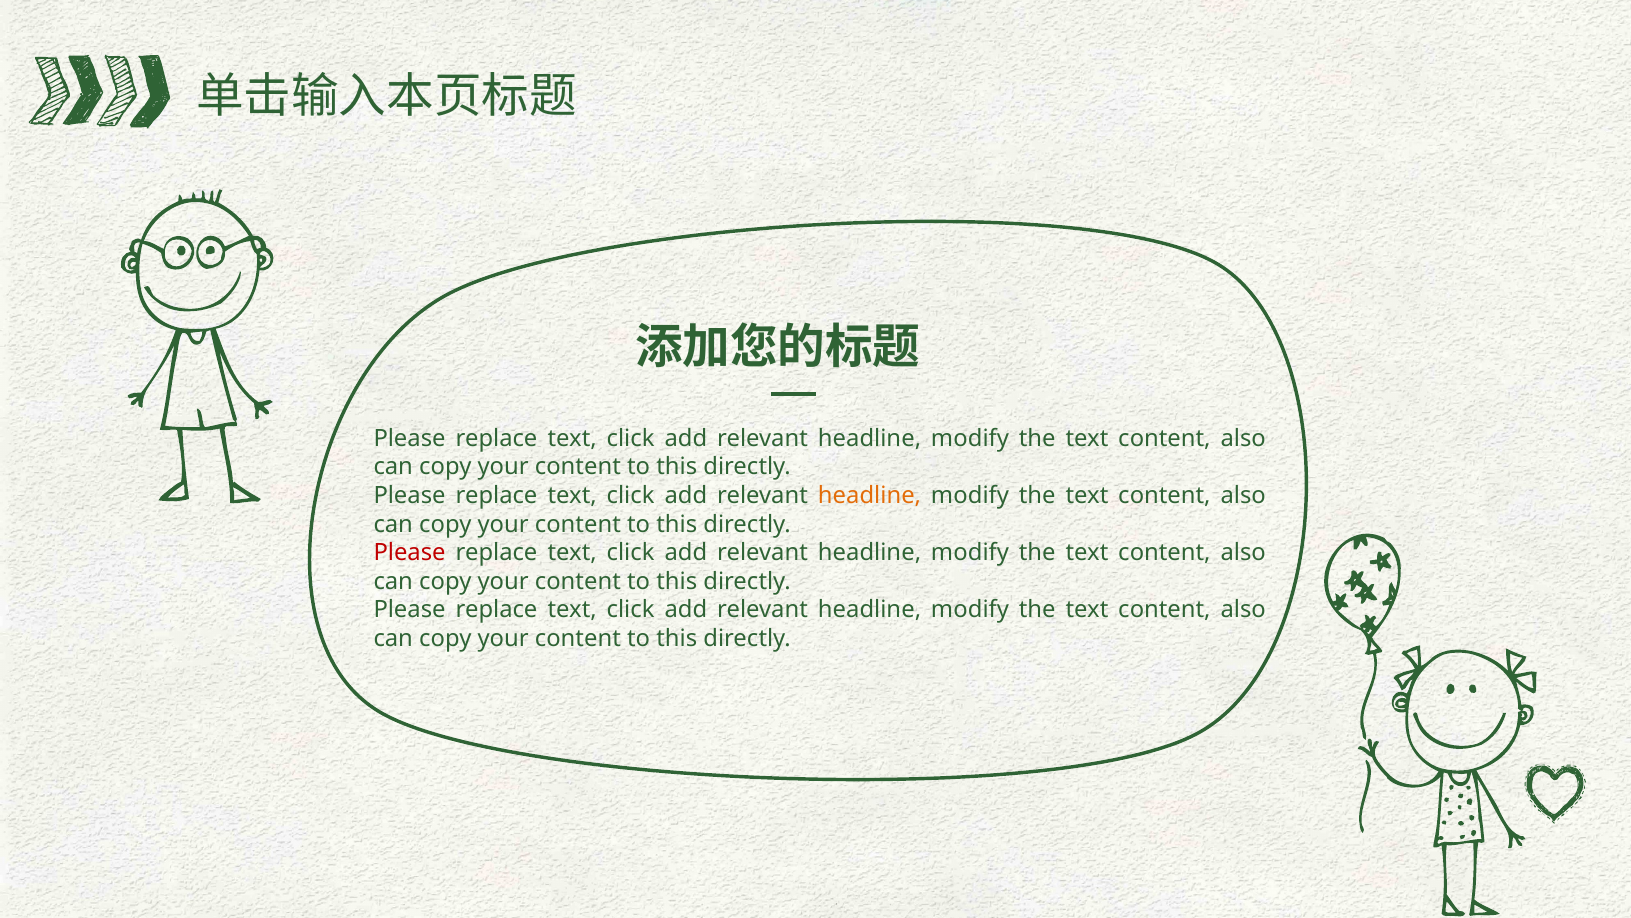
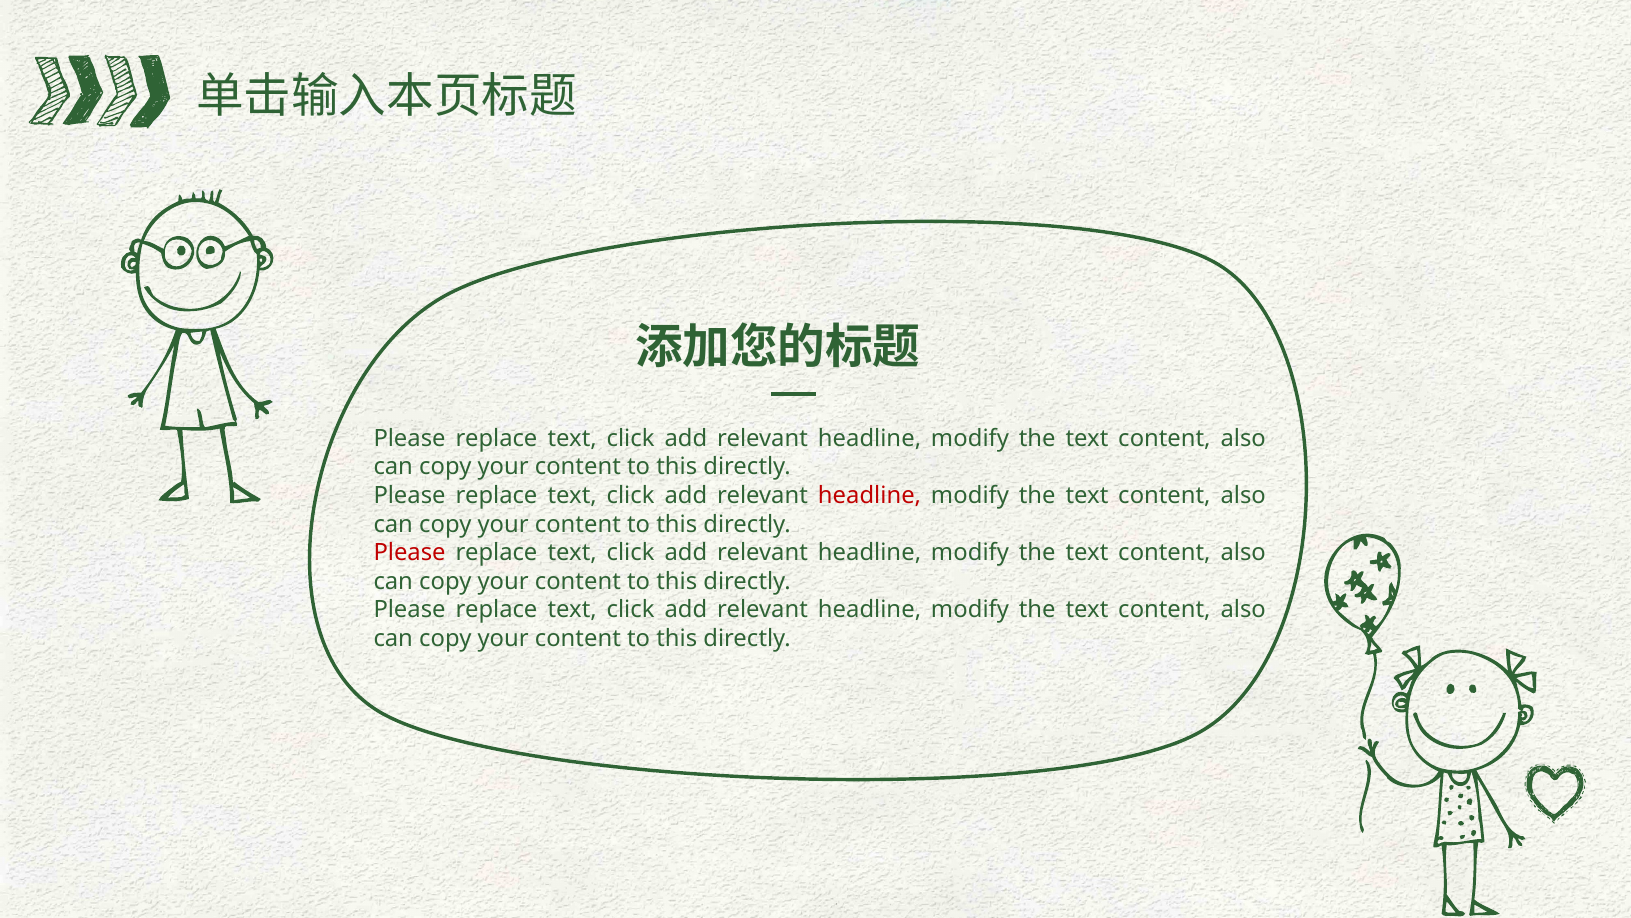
headline colour: orange -> red (870, 495)
